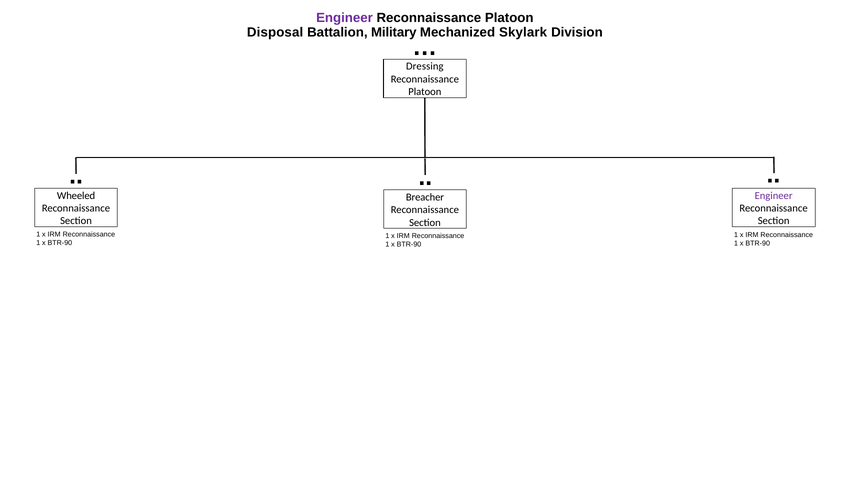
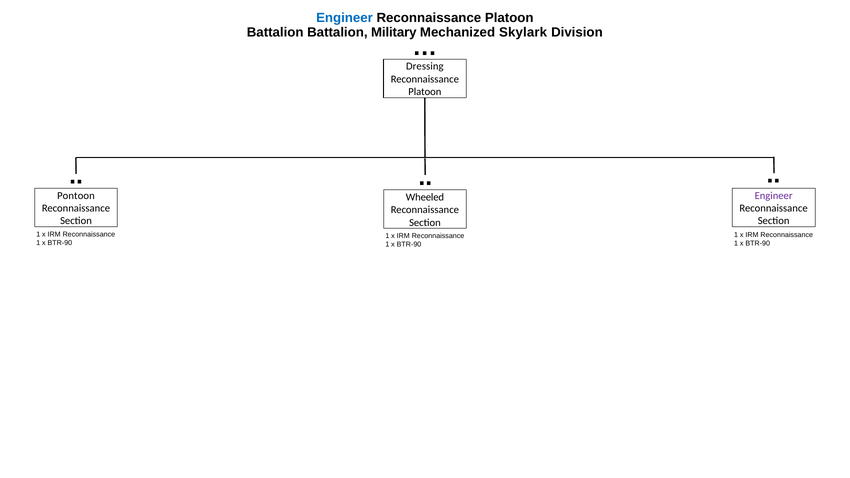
Engineer colour: purple -> blue (345, 18)
Disposal: Disposal -> Battalion (275, 32)
Wheeled: Wheeled -> Pontoon (76, 196)
Breacher: Breacher -> Wheeled (425, 197)
